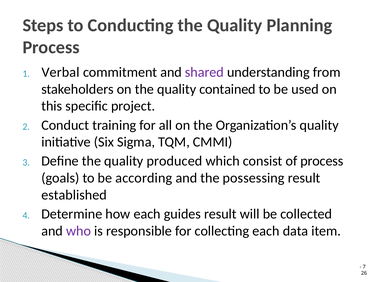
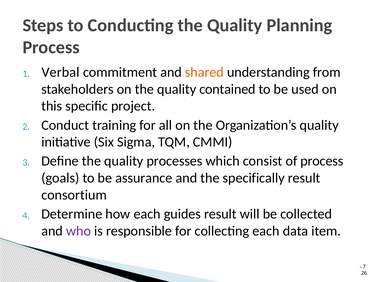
shared colour: purple -> orange (204, 72)
produced: produced -> processes (175, 161)
according: according -> assurance (144, 178)
possessing: possessing -> specifically (254, 178)
established: established -> consortium (74, 195)
